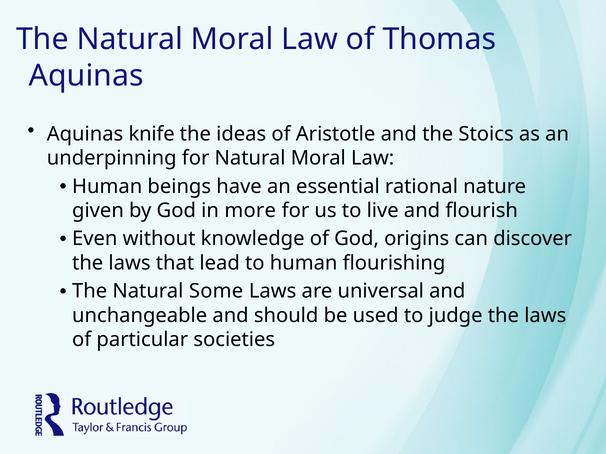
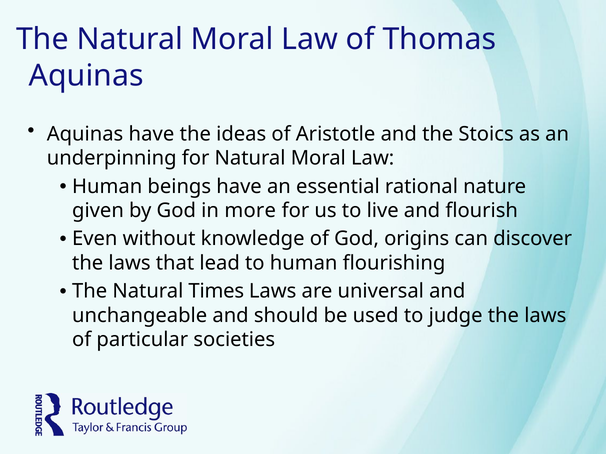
Aquinas knife: knife -> have (151, 134)
Some: Some -> Times (216, 292)
